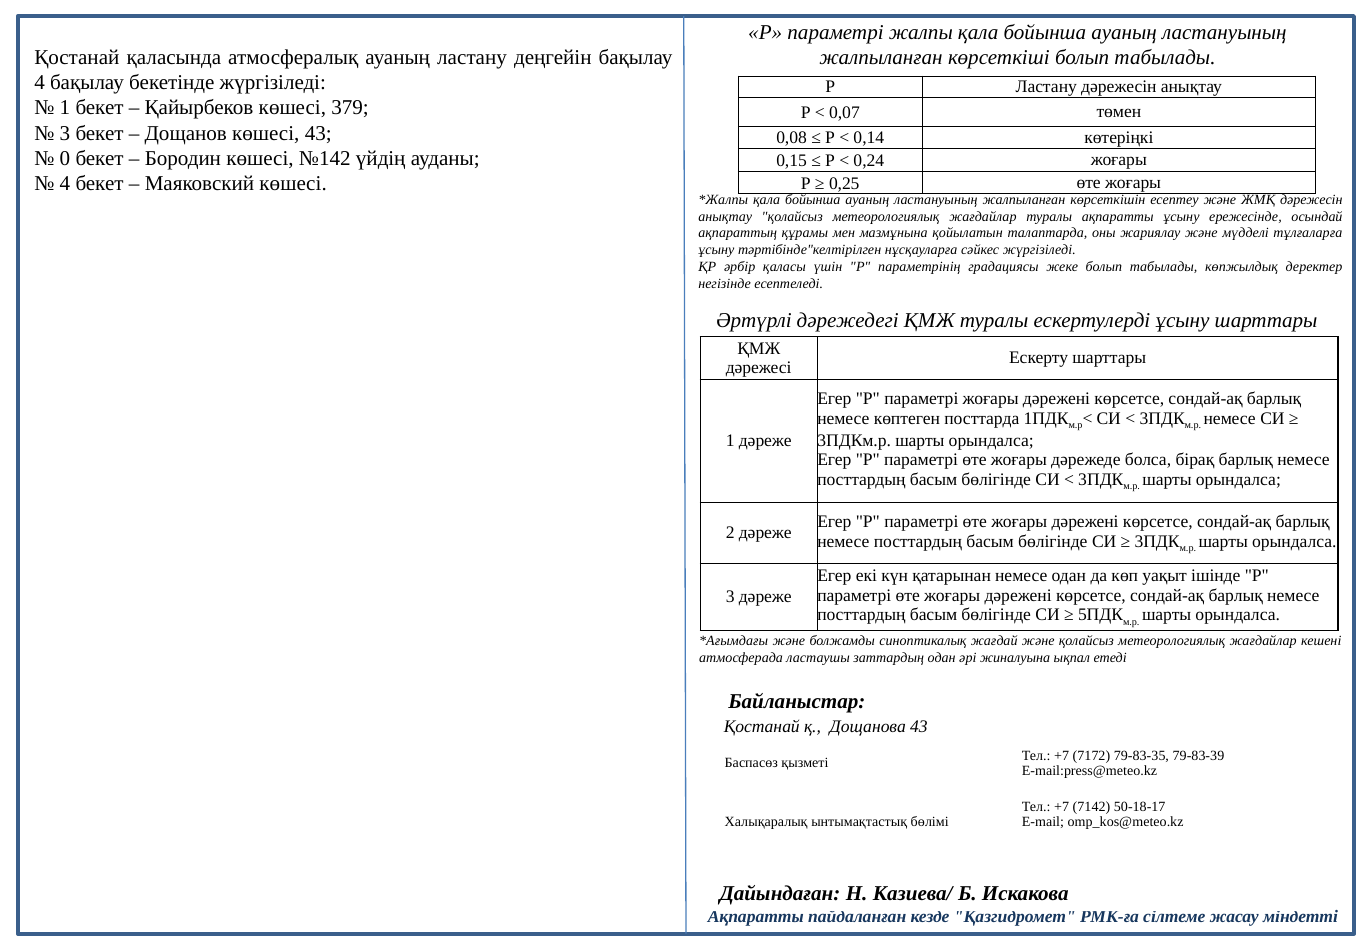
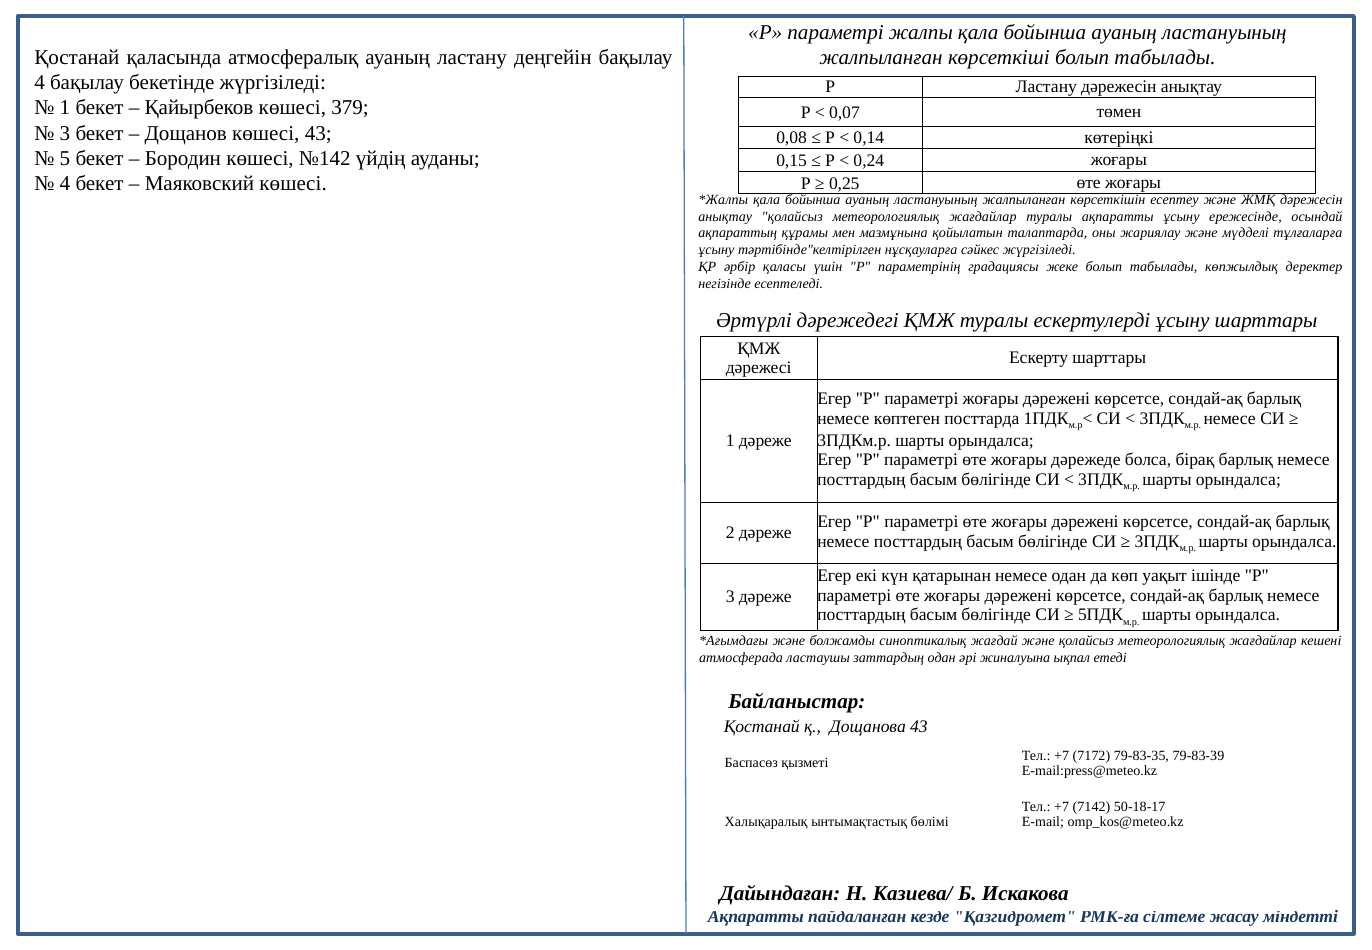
0: 0 -> 5 (65, 158)
